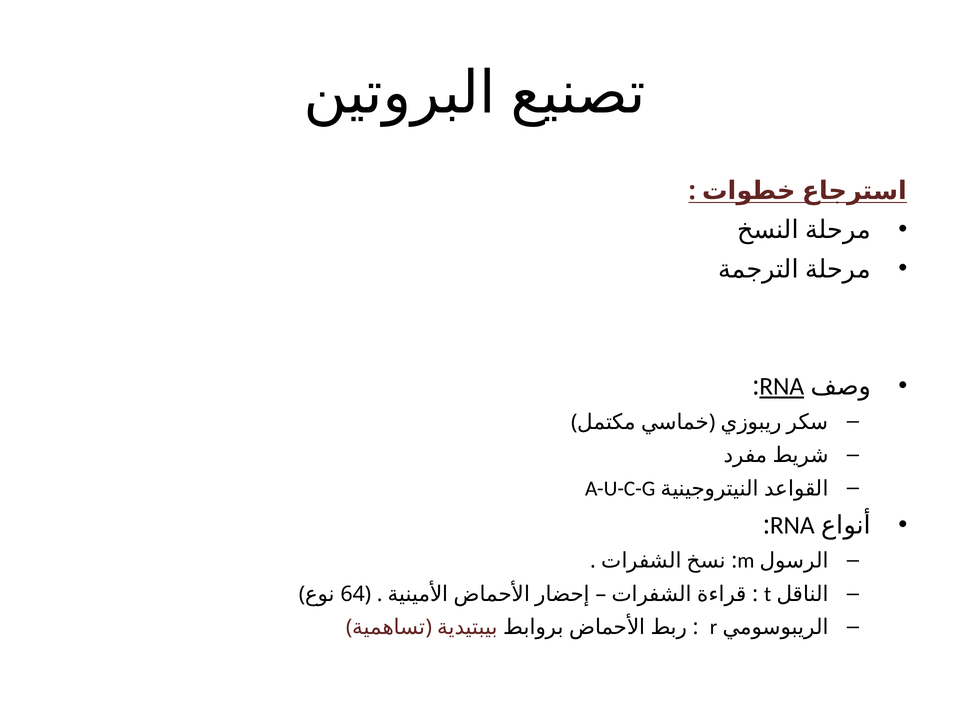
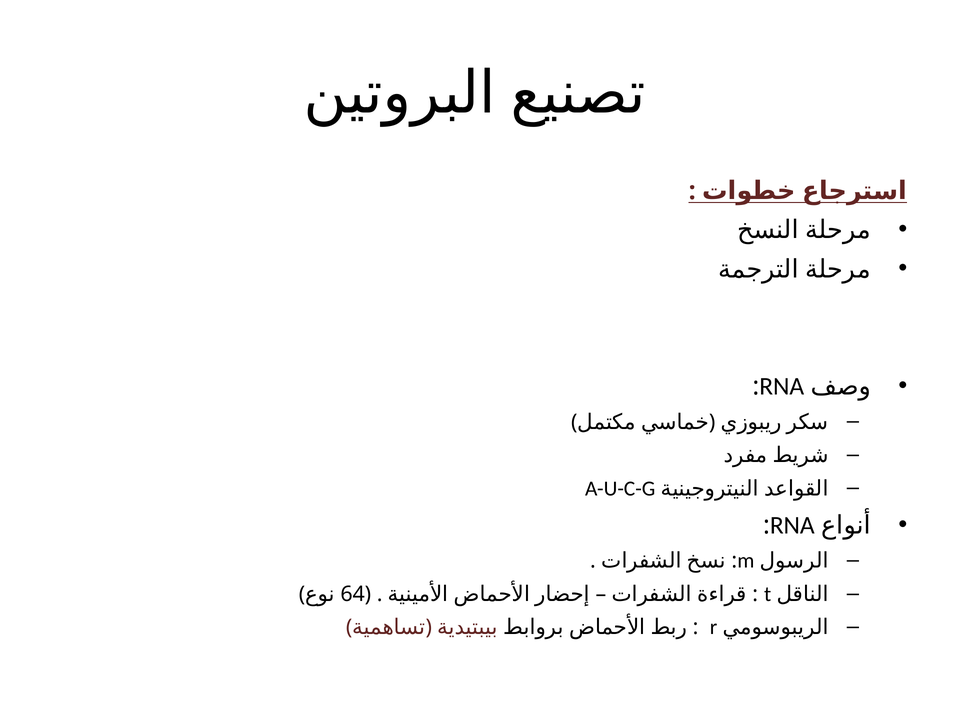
RNA underline: present -> none (782, 386)
